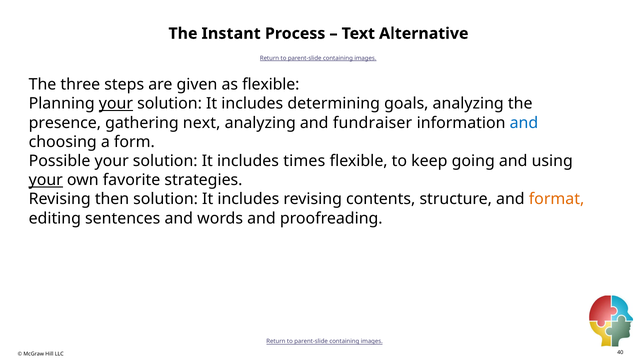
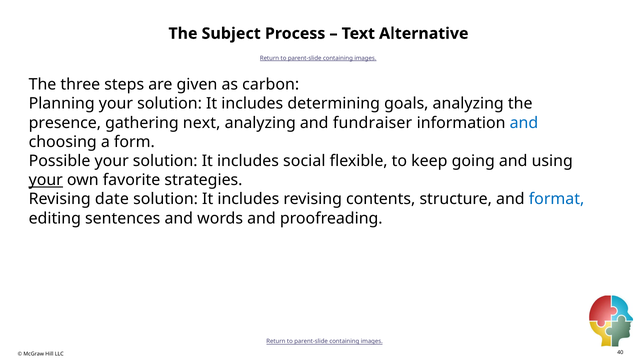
Instant: Instant -> Subject (231, 34)
as flexible: flexible -> carbon (271, 85)
your underline: present -> none (116, 104)
times: times -> social (304, 161)
then: then -> date (112, 199)
format colour: orange -> blue (557, 199)
